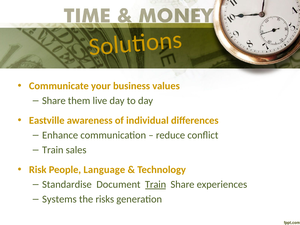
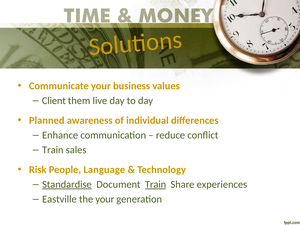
Share: Share -> Client (54, 101)
Eastville: Eastville -> Planned (47, 120)
Standardise underline: none -> present (67, 184)
Systems: Systems -> Eastville (59, 199)
the risks: risks -> your (105, 199)
